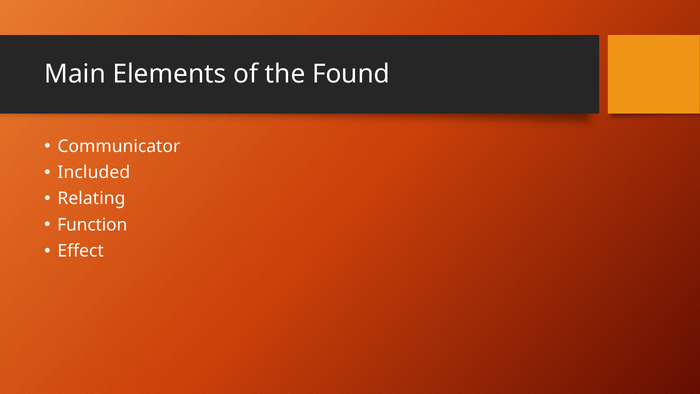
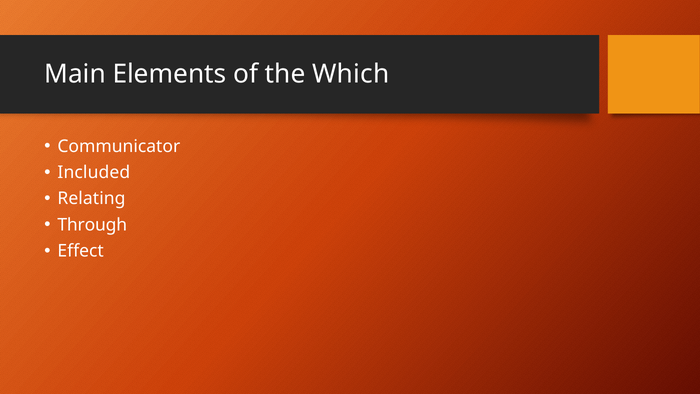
Found: Found -> Which (351, 74)
Function: Function -> Through (92, 225)
